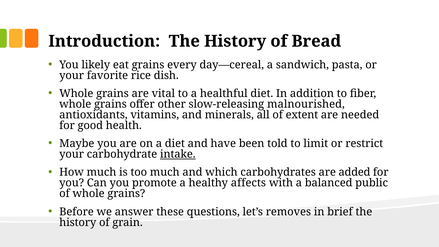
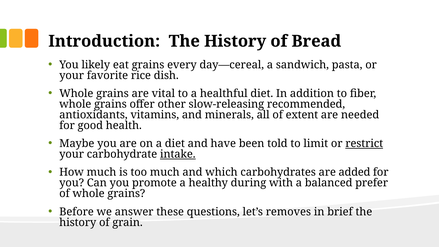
malnourished: malnourished -> recommended (306, 104)
restrict underline: none -> present (364, 144)
affects: affects -> during (248, 183)
public: public -> prefer (372, 183)
